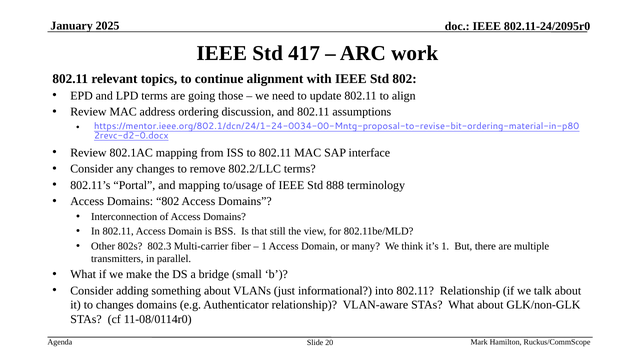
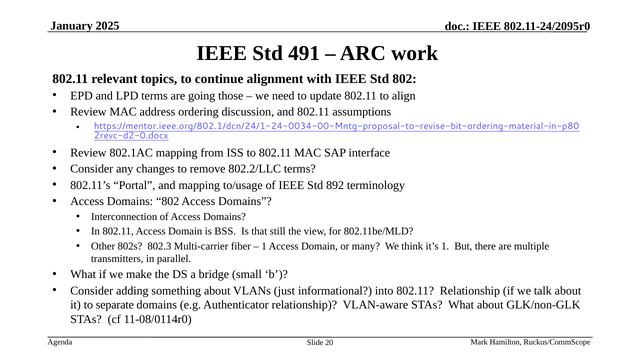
417: 417 -> 491 (304, 53)
888: 888 -> 892 (335, 185)
to changes: changes -> separate (115, 305)
